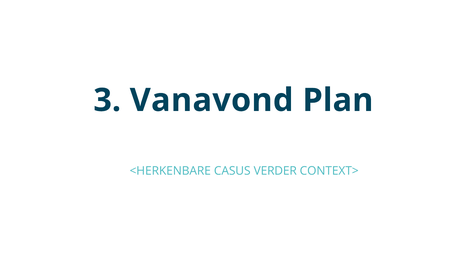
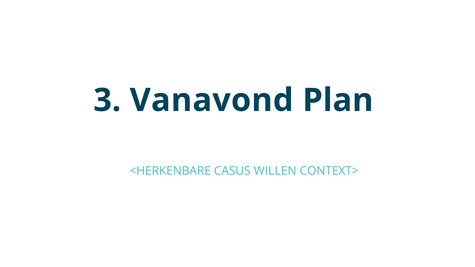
VERDER: VERDER -> WILLEN (275, 171)
